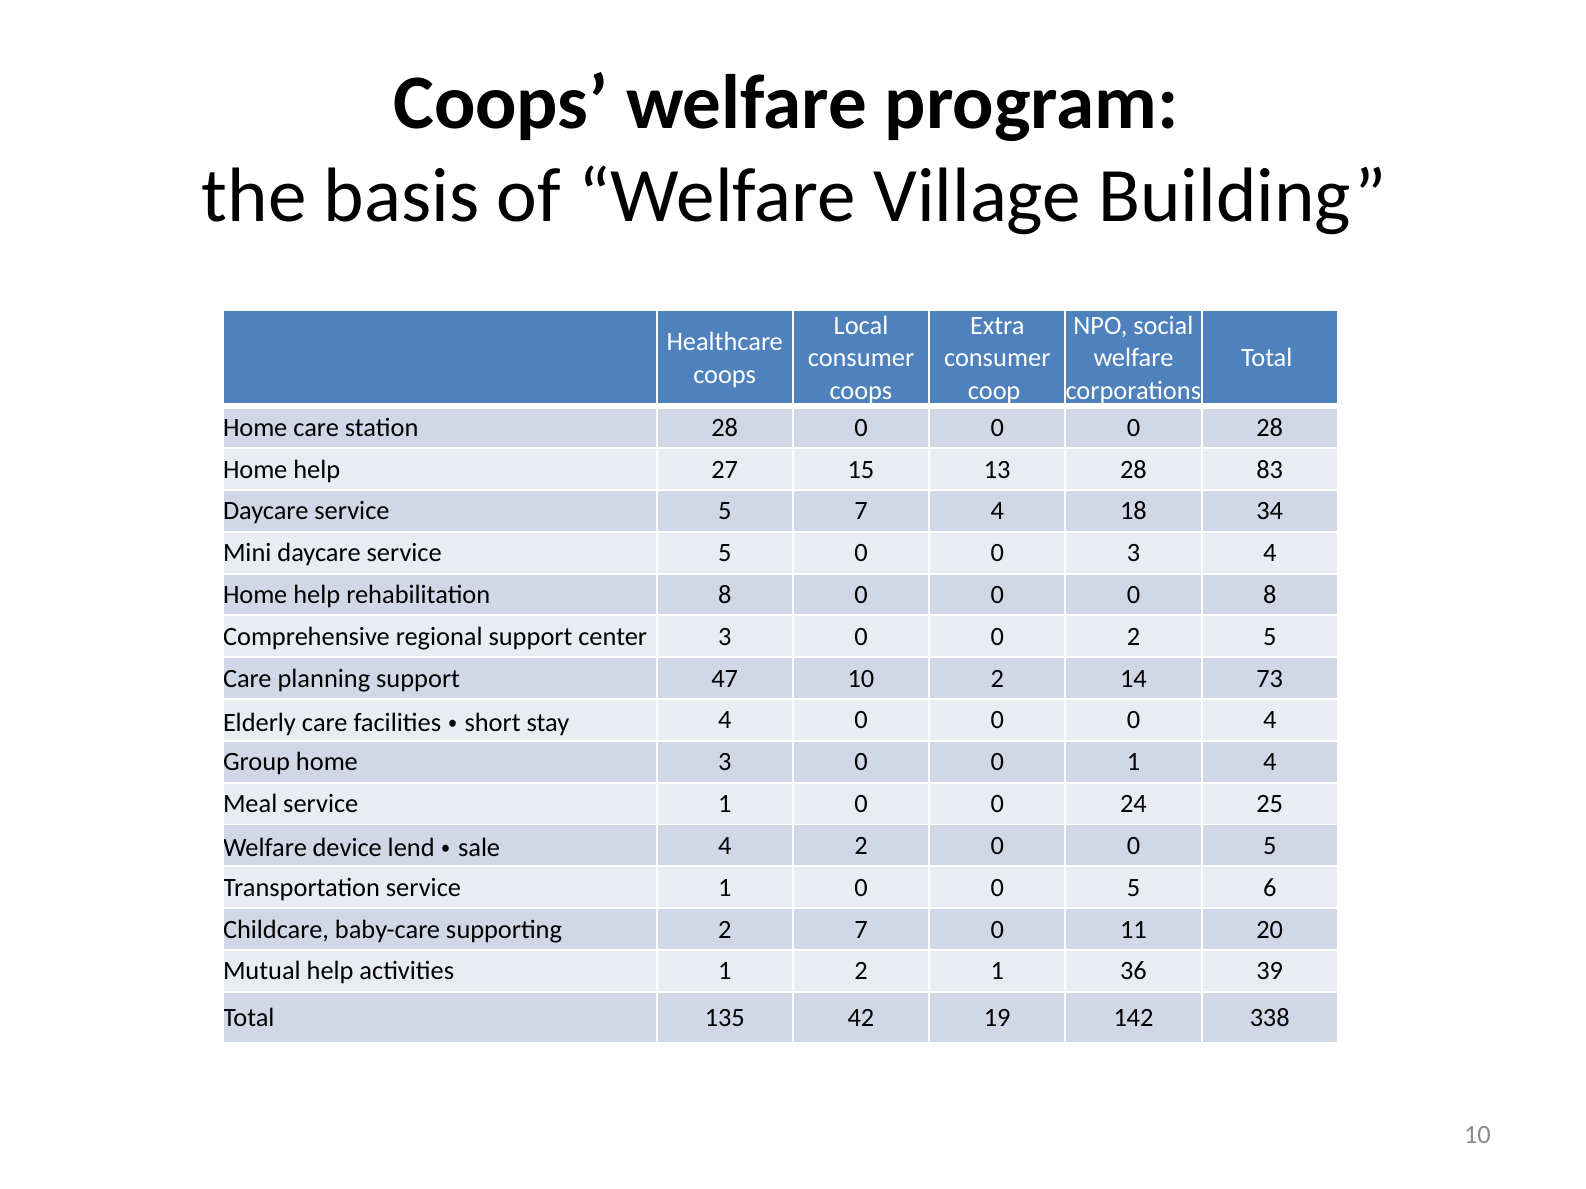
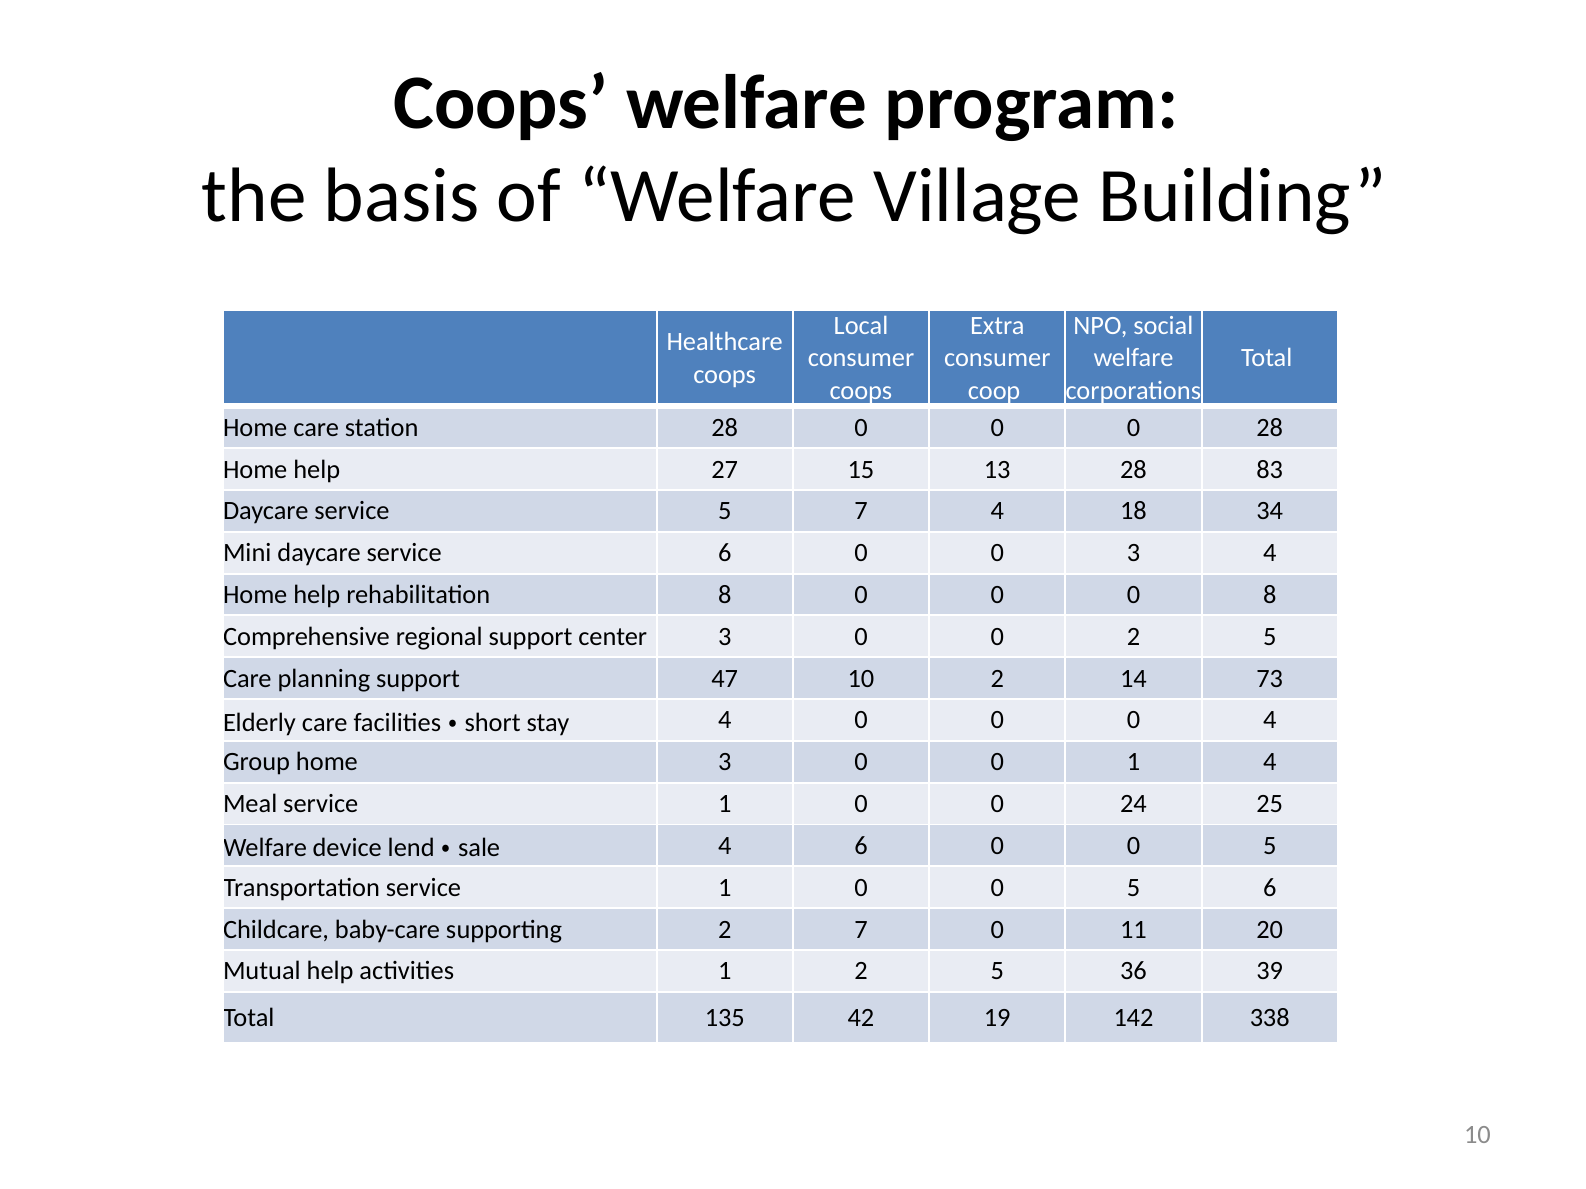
Mini daycare service 5: 5 -> 6 (725, 553)
4 2: 2 -> 6 (861, 846)
1 2 1: 1 -> 5 (997, 972)
